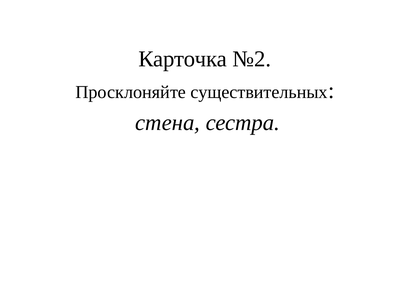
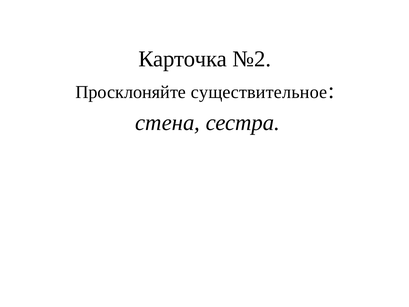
существительных: существительных -> существительное (259, 92)
